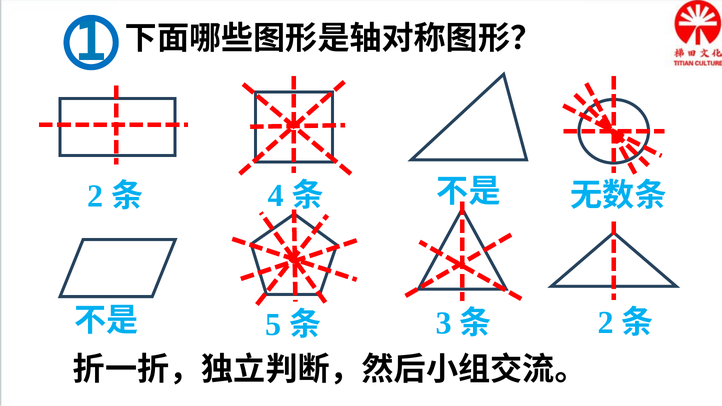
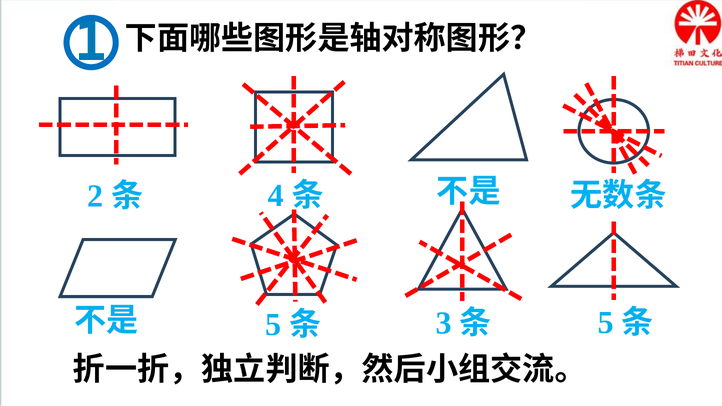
2: 2 -> 5 (606, 323)
